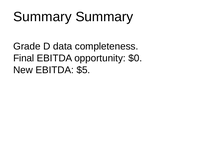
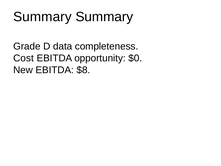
Final: Final -> Cost (24, 58)
$5: $5 -> $8 (83, 70)
